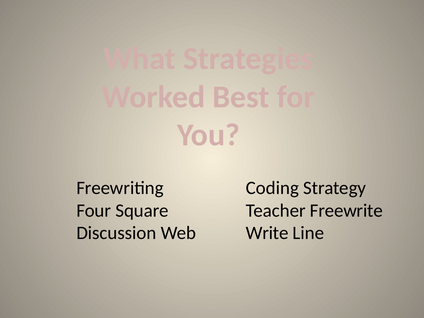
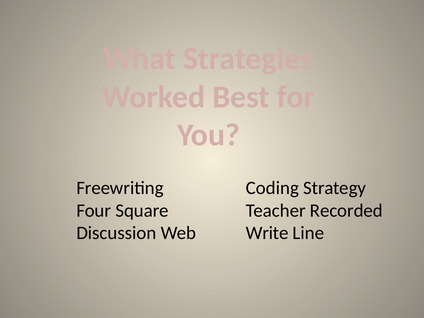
Freewrite: Freewrite -> Recorded (346, 210)
